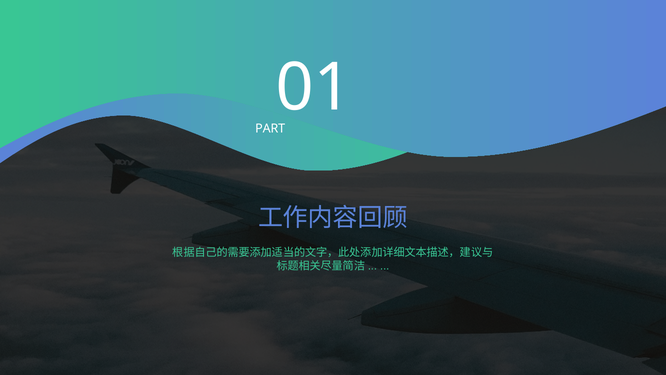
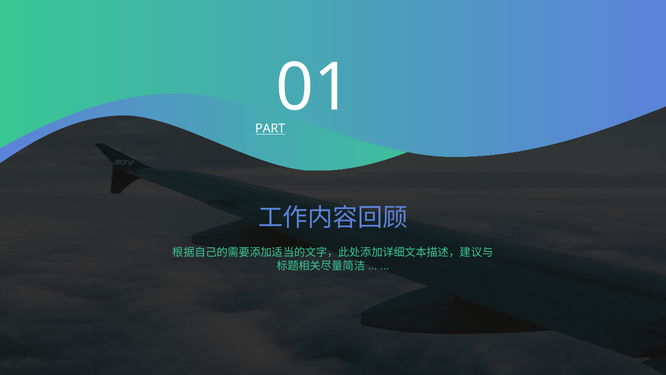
PART underline: none -> present (270, 129)
